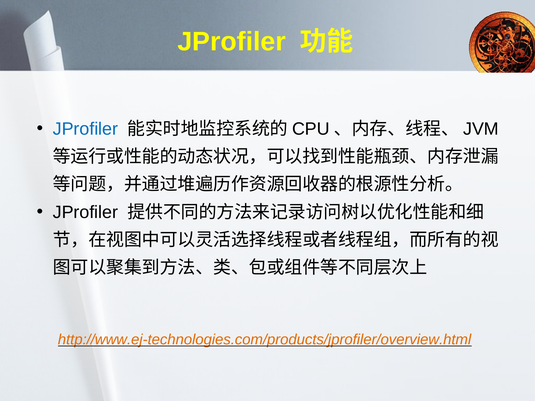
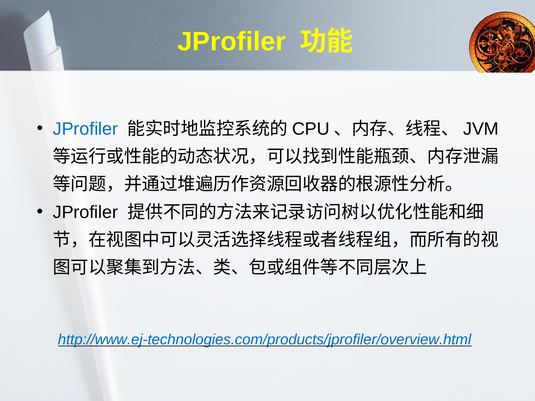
http://www.ej-technologies.com/products/jprofiler/overview.html colour: orange -> blue (265, 340)
